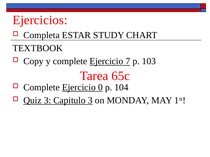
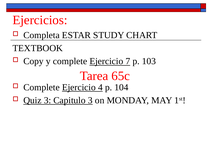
0: 0 -> 4 (100, 88)
